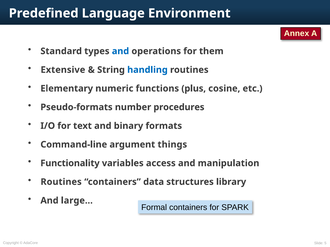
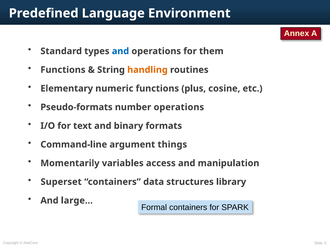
Extensive: Extensive -> Functions (63, 70)
handling colour: blue -> orange (147, 70)
number procedures: procedures -> operations (179, 107)
Functionality: Functionality -> Momentarily (70, 164)
Routines: Routines -> Superset (61, 182)
